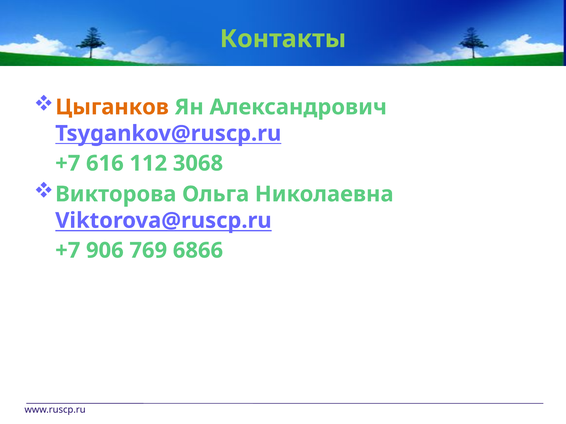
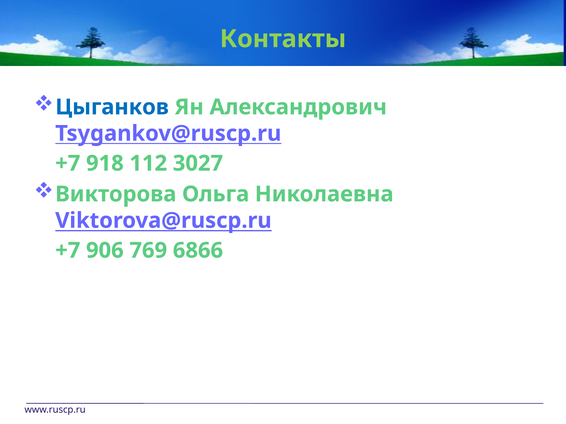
Цыганков colour: orange -> blue (112, 107)
616: 616 -> 918 (105, 164)
3068: 3068 -> 3027 (198, 164)
